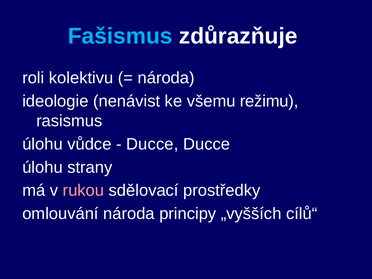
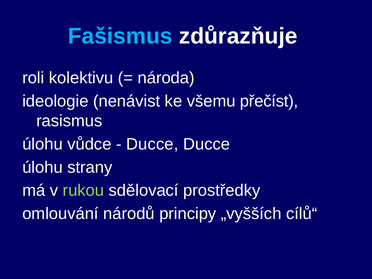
režimu: režimu -> přečíst (269, 101)
rukou colour: pink -> light green (83, 191)
omlouvání národa: národa -> národů (129, 214)
